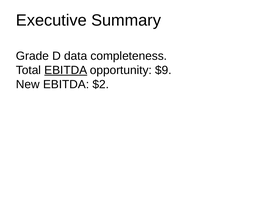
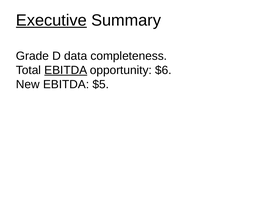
Executive underline: none -> present (51, 20)
$9: $9 -> $6 (163, 70)
$2: $2 -> $5 (101, 84)
